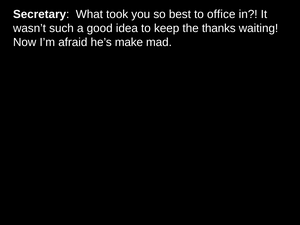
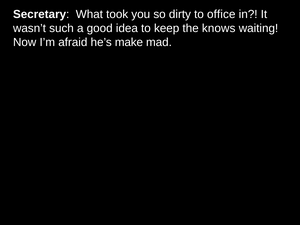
best: best -> dirty (180, 14)
thanks: thanks -> knows (219, 28)
